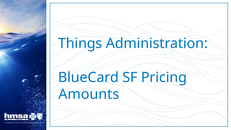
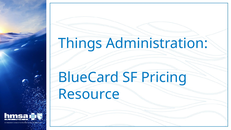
Amounts: Amounts -> Resource (89, 94)
